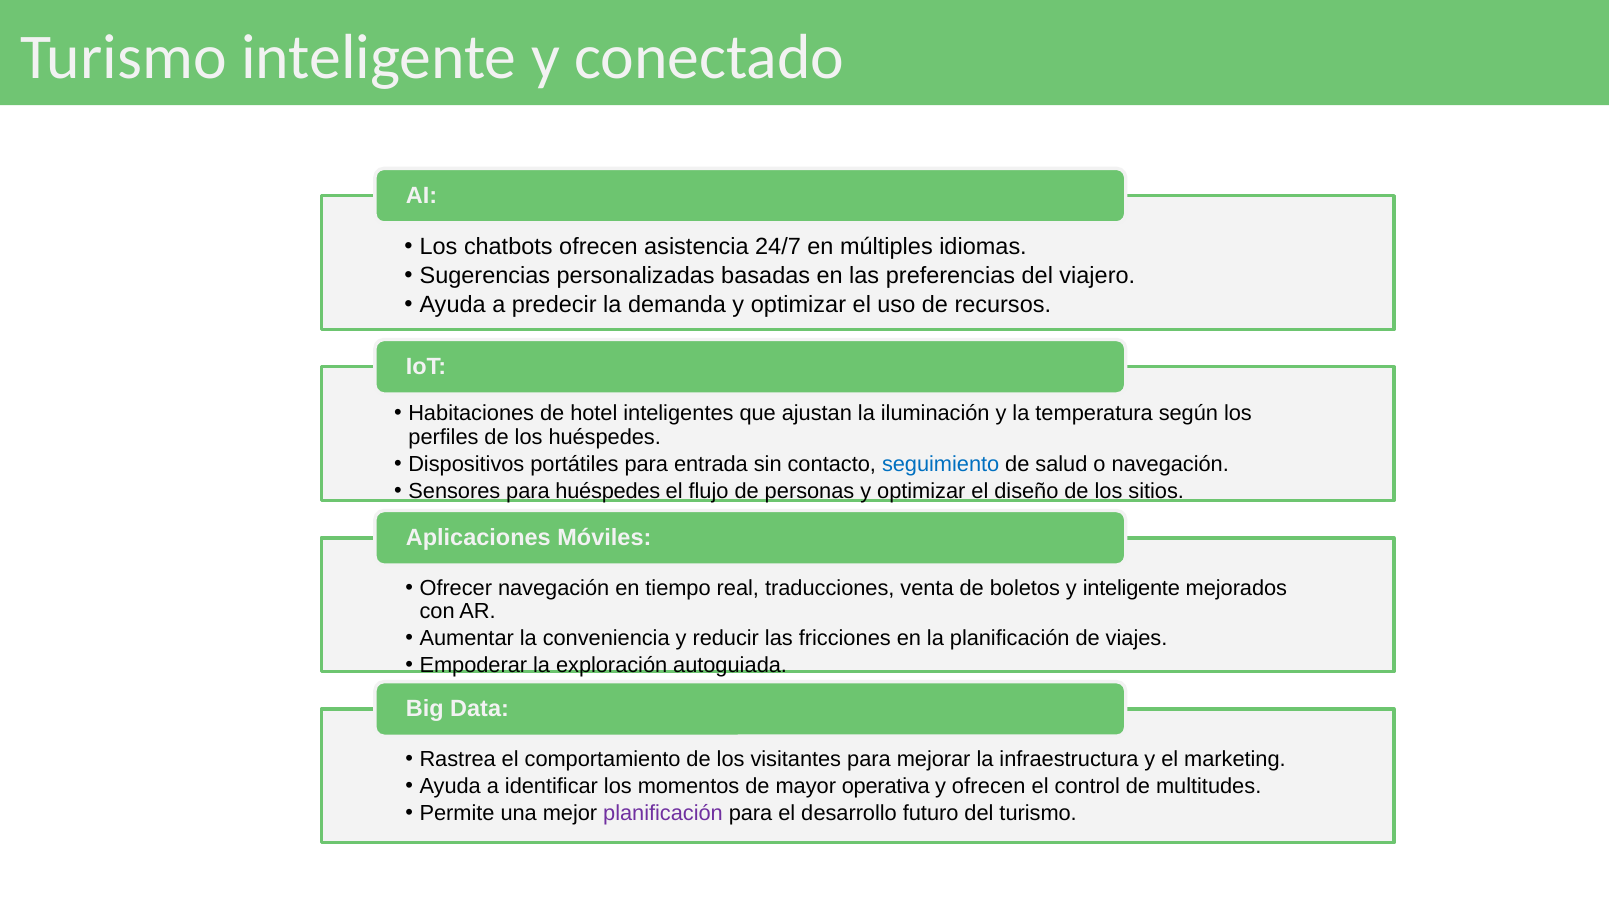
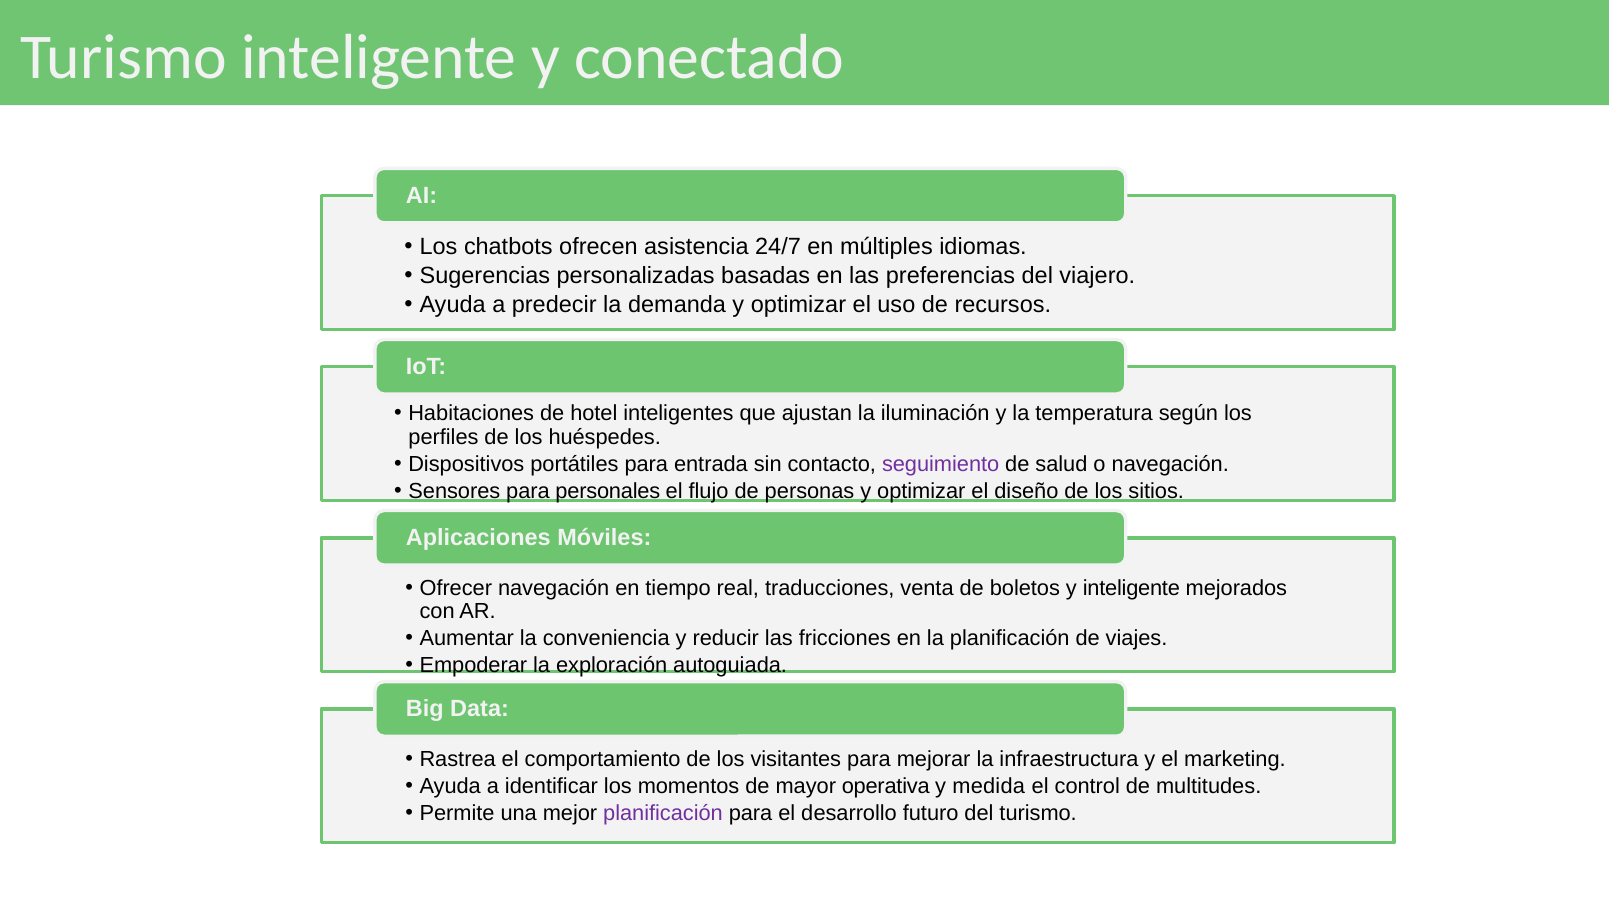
seguimiento colour: blue -> purple (941, 464)
para huéspedes: huéspedes -> personales (608, 491)
y ofrecen: ofrecen -> medida (989, 786)
